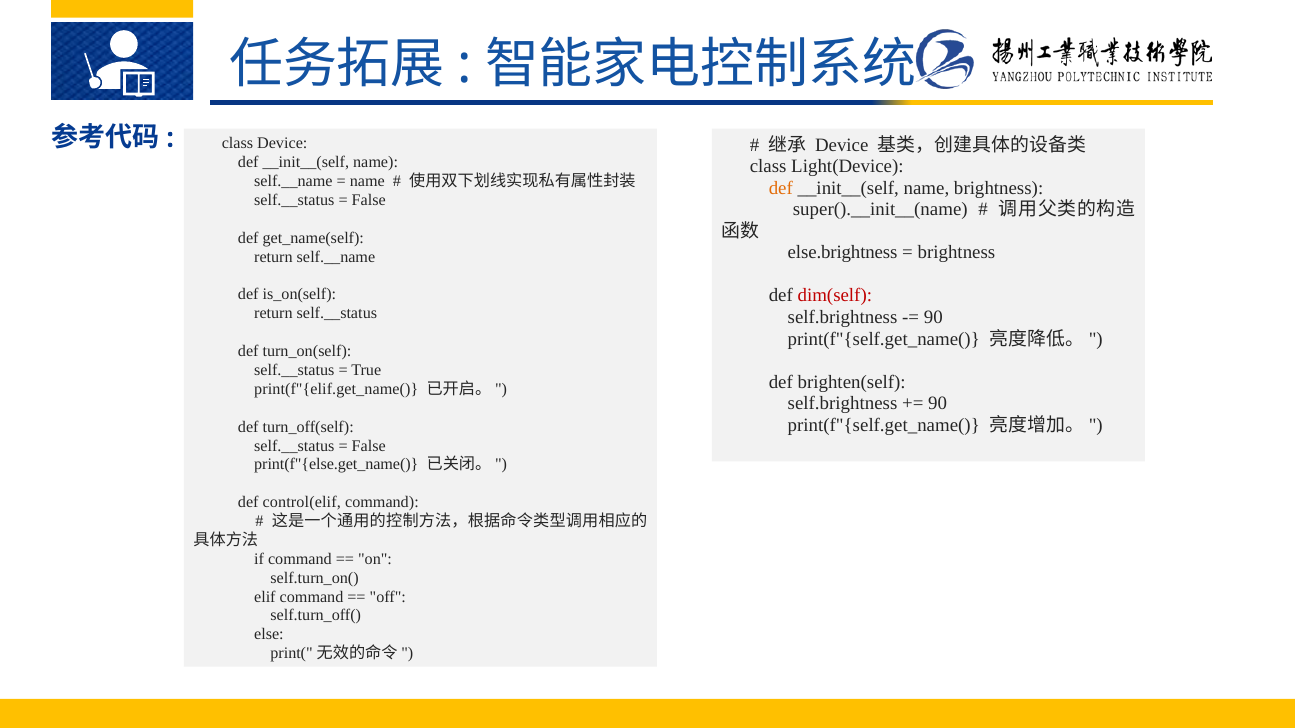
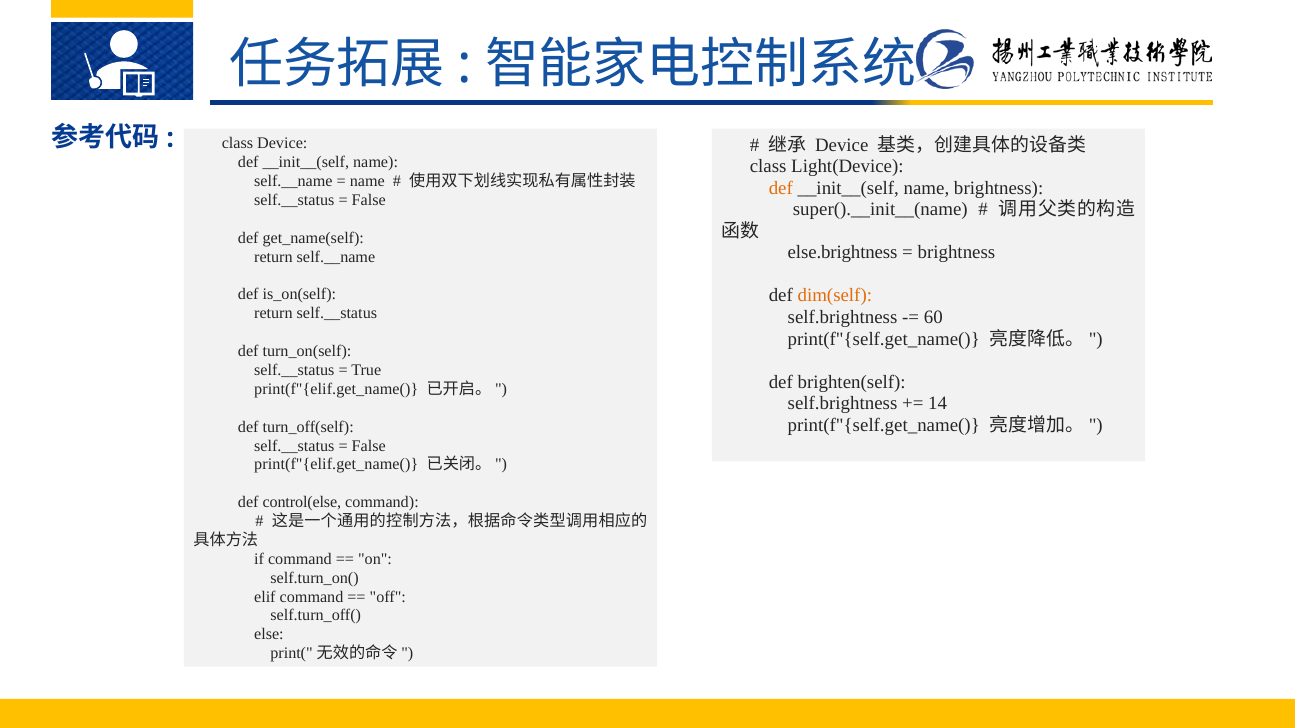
dim(self colour: red -> orange (835, 296)
90: 90 -> 60 (933, 317)
90: 90 -> 14 (938, 404)
print(f"{else.get_name(: print(f"{else.get_name( -> print(f"{elif.get_name( (336, 465)
control(elif: control(elif -> control(else (302, 503)
